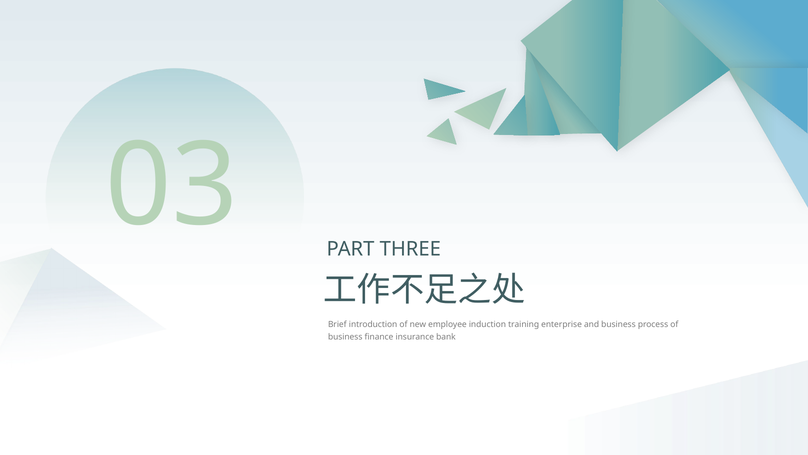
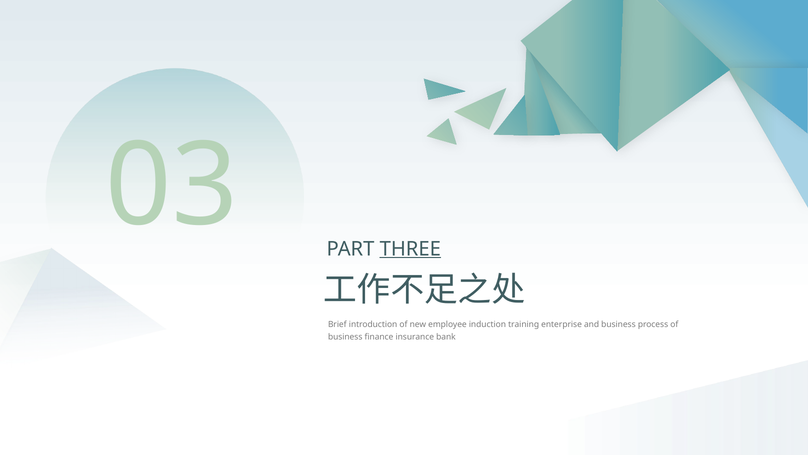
THREE underline: none -> present (410, 249)
